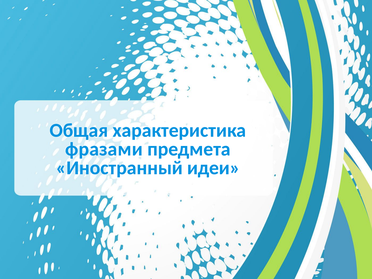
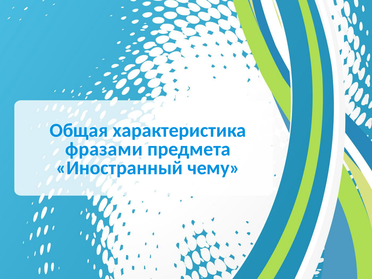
идеи: идеи -> чему (214, 168)
